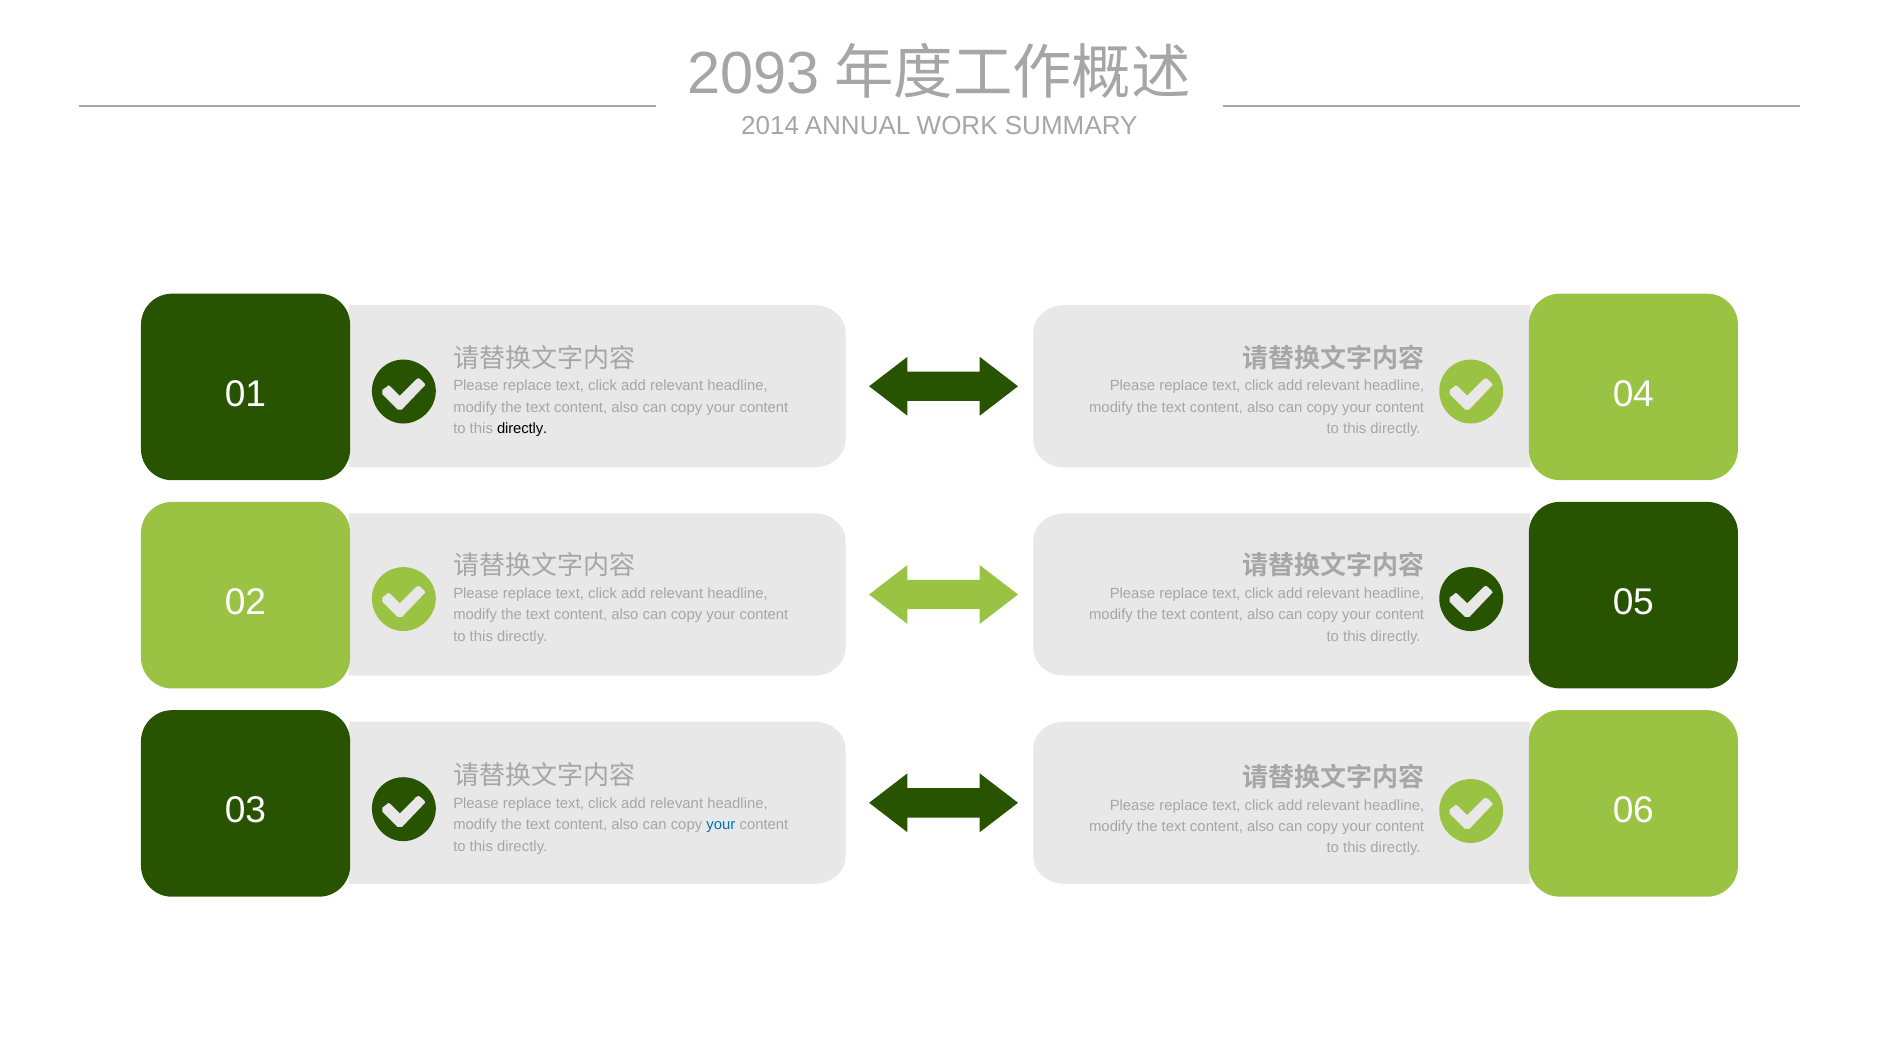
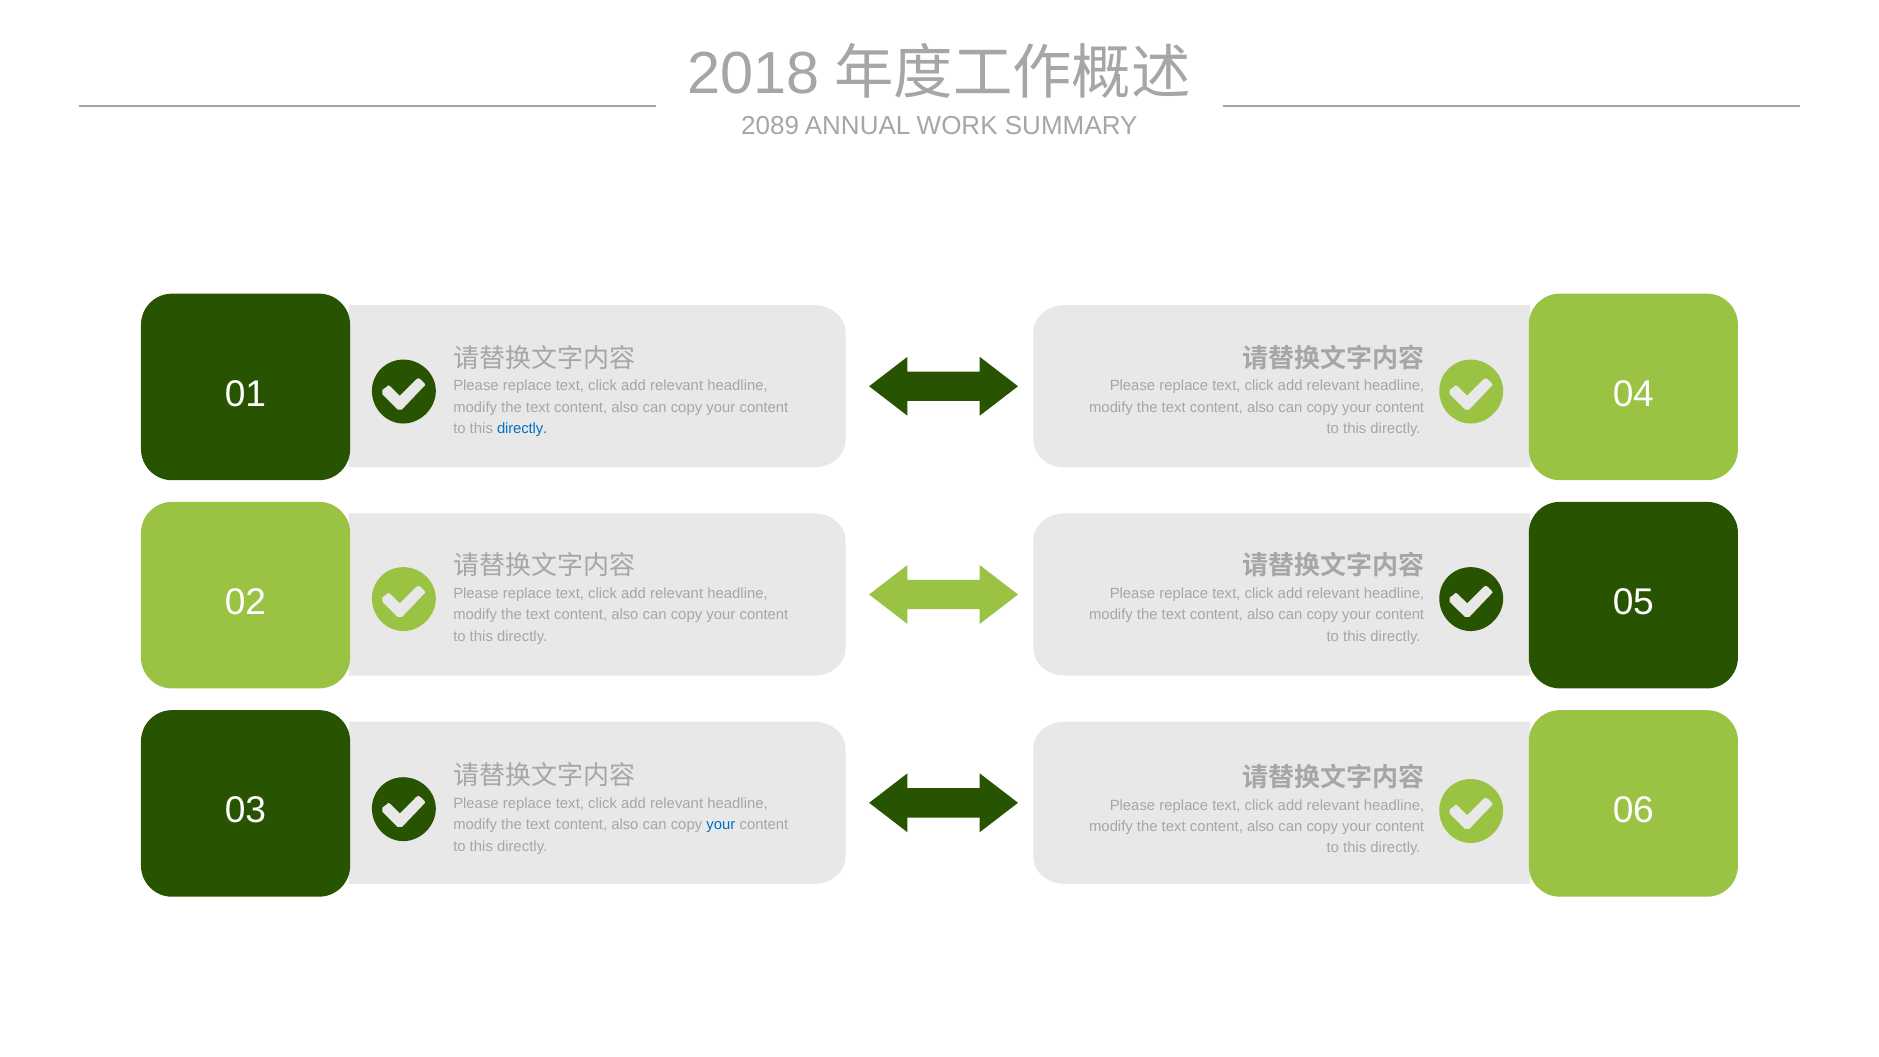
2093: 2093 -> 2018 (754, 74)
2014: 2014 -> 2089 (770, 126)
directly colour: black -> blue (522, 429)
